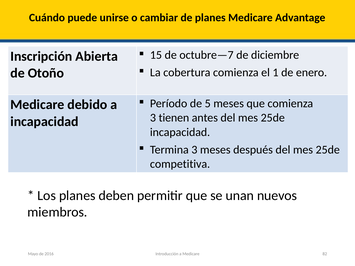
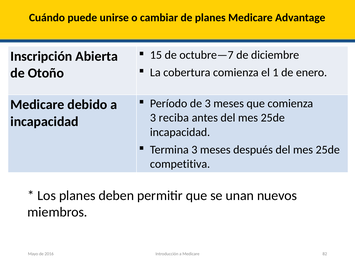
de 5: 5 -> 3 (208, 104)
tienen: tienen -> reciba (174, 118)
